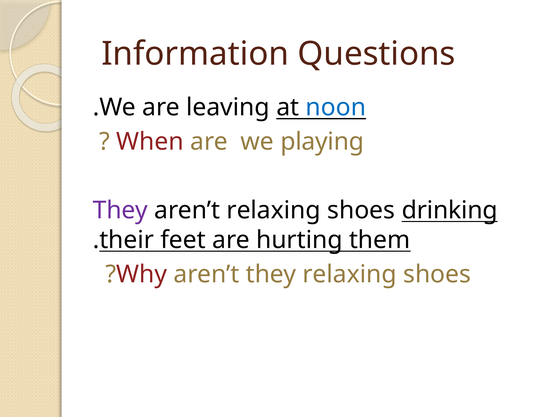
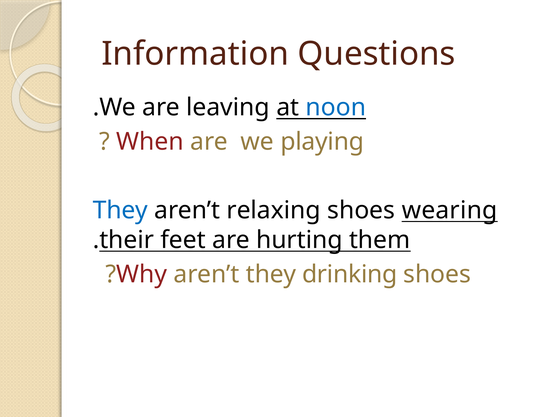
They colour: purple -> blue (120, 210)
drinking: drinking -> wearing (450, 210)
they relaxing: relaxing -> drinking (350, 274)
